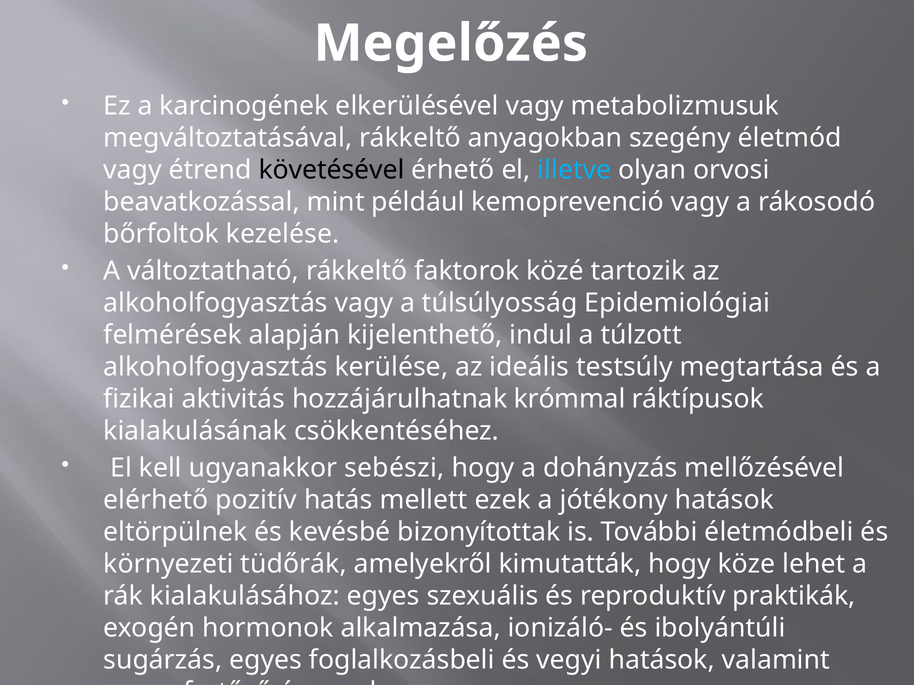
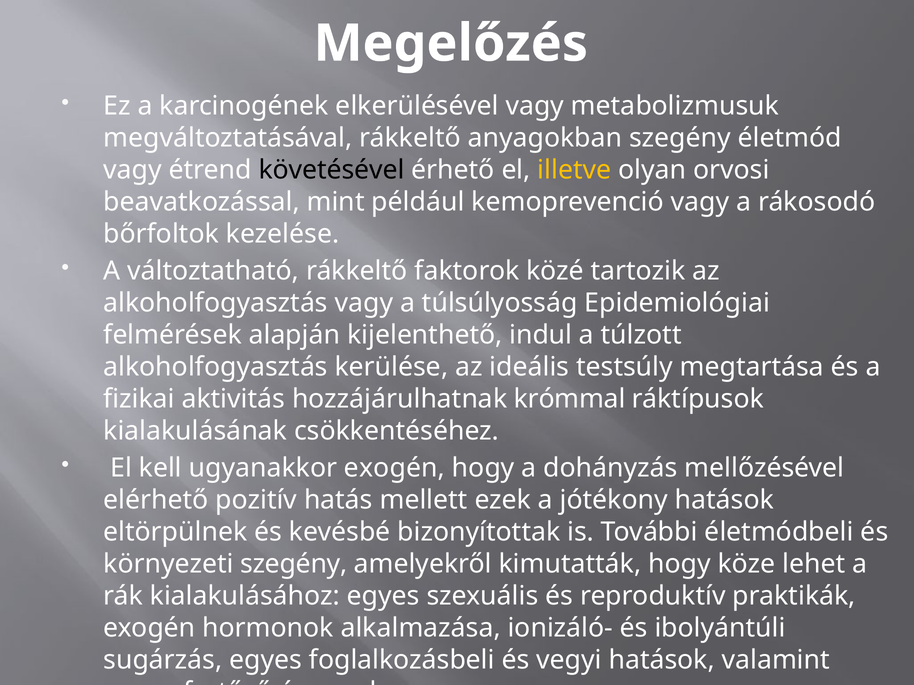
illetve colour: light blue -> yellow (574, 170)
ugyanakkor sebészi: sebészi -> exogén (394, 469)
környezeti tüdőrák: tüdőrák -> szegény (294, 565)
